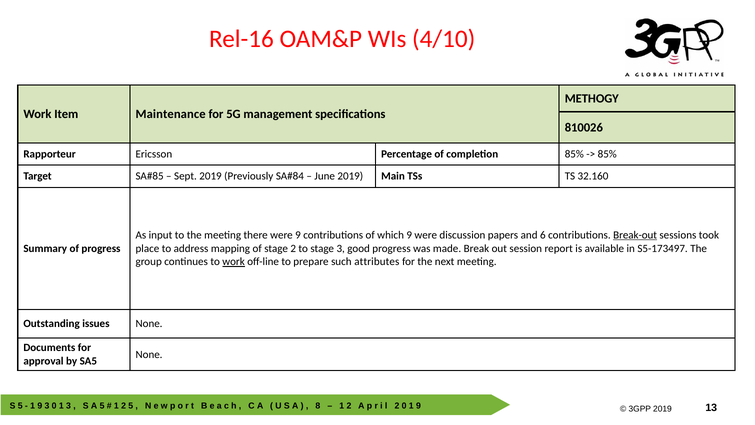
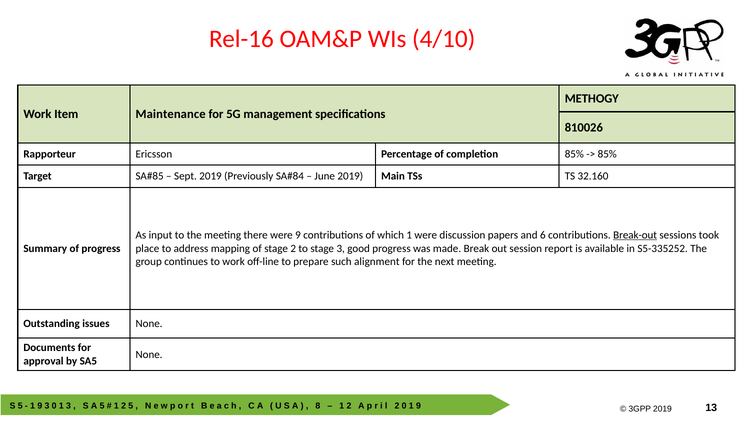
which 9: 9 -> 1 (409, 235)
S5-173497: S5-173497 -> S5-335252 (663, 248)
work underline: present -> none (234, 262)
attributes: attributes -> alignment (377, 262)
